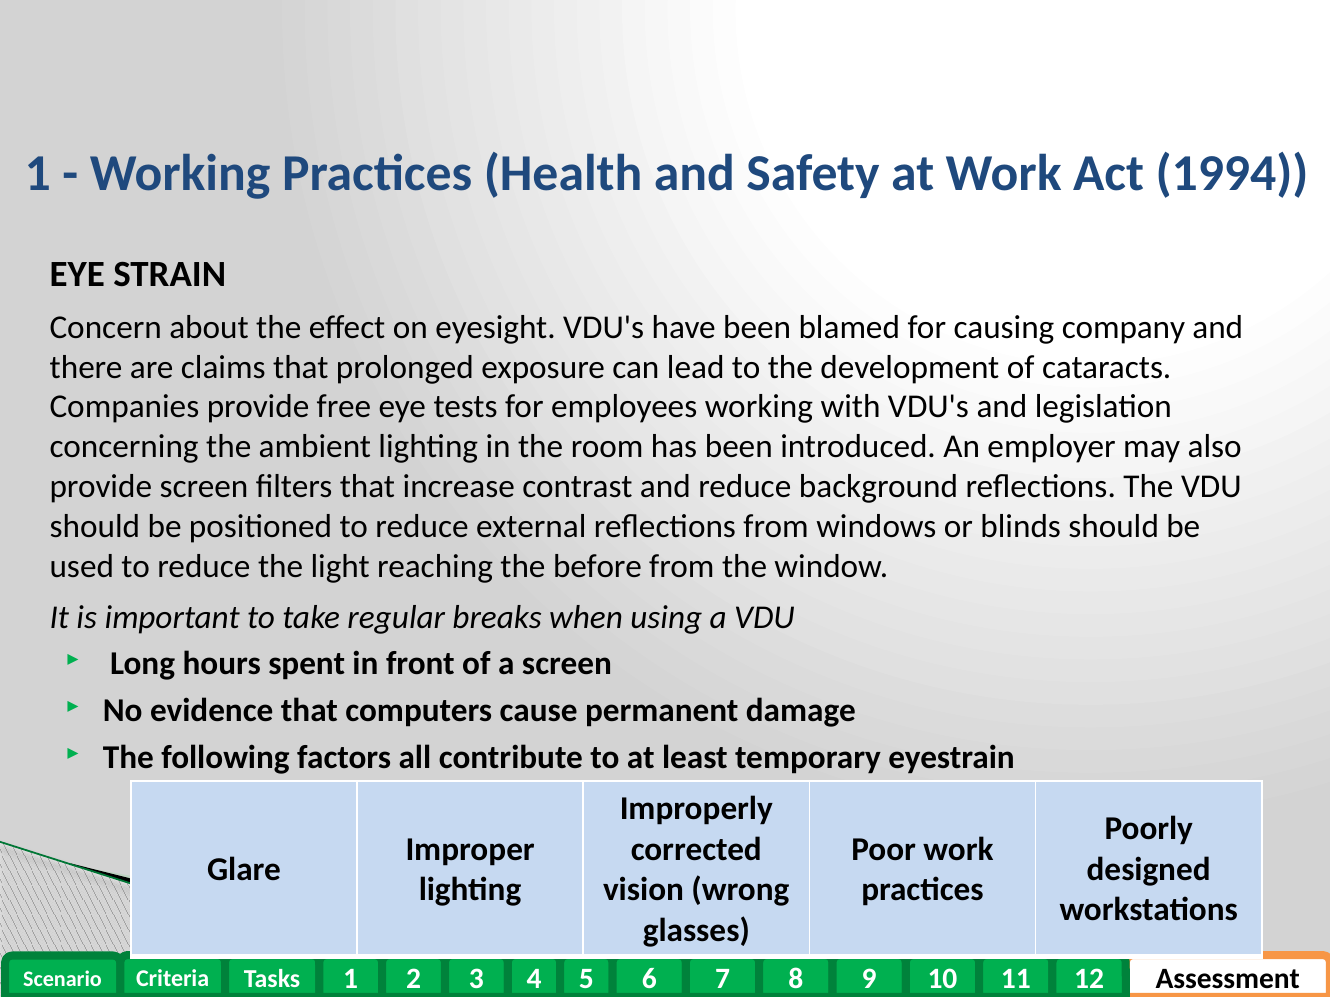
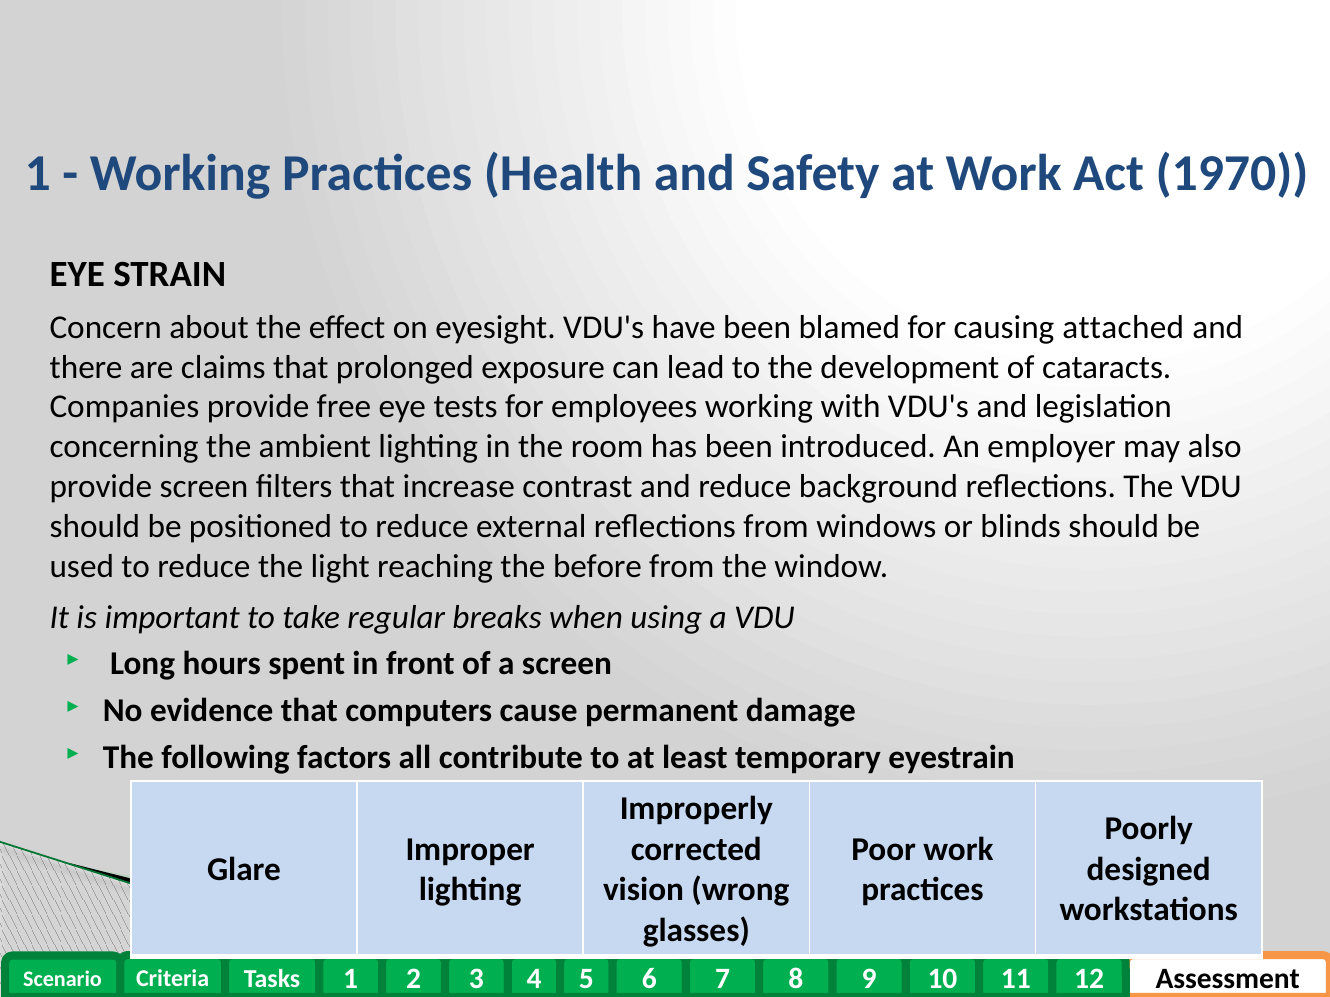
1994: 1994 -> 1970 (1232, 173)
company: company -> attached (1123, 327)
